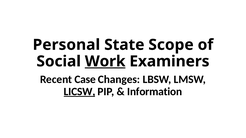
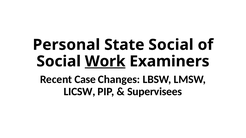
State Scope: Scope -> Social (171, 45)
LICSW underline: present -> none (80, 92)
Information: Information -> Supervisees (155, 92)
